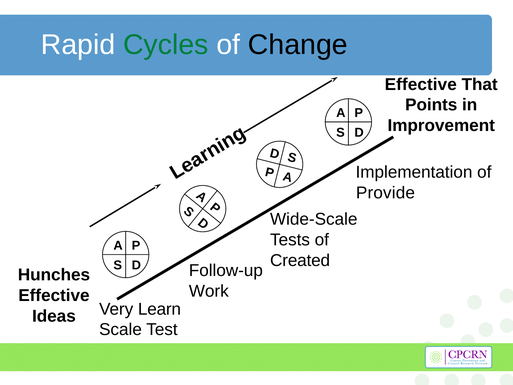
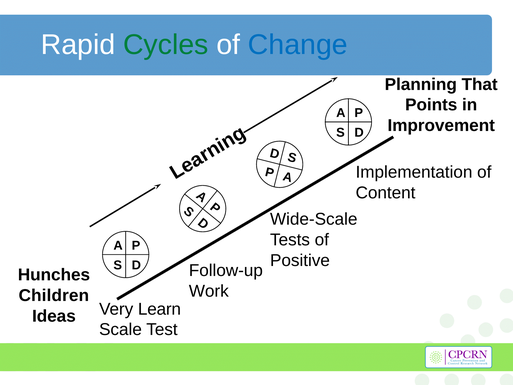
Change colour: black -> blue (298, 45)
Effective: Effective -> Planning (421, 84)
Provide: Provide -> Content (386, 193)
Created: Created -> Positive (300, 260)
Effective: Effective -> Children (54, 295)
